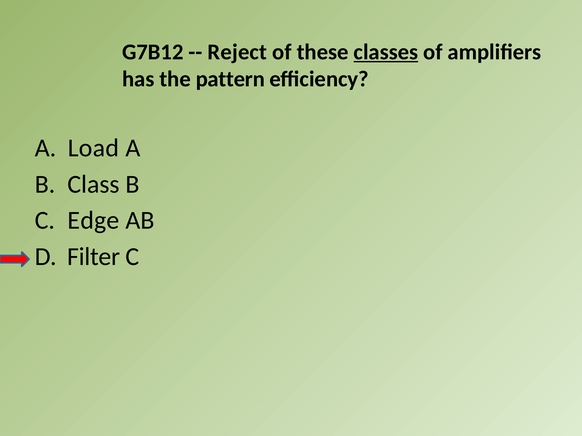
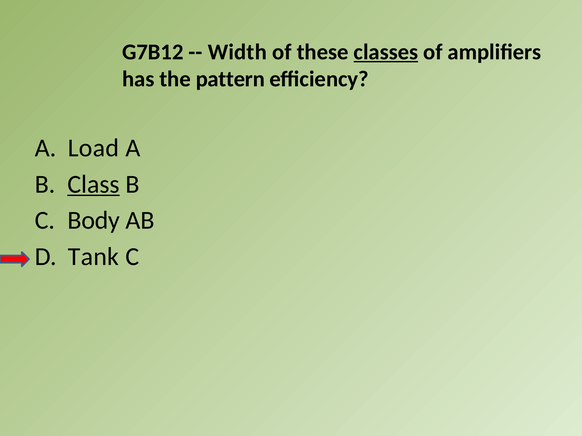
Reject: Reject -> Width (237, 52)
Class underline: none -> present (94, 184)
Edge: Edge -> Body (94, 221)
Filter: Filter -> Tank (93, 257)
